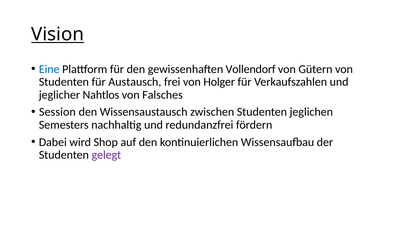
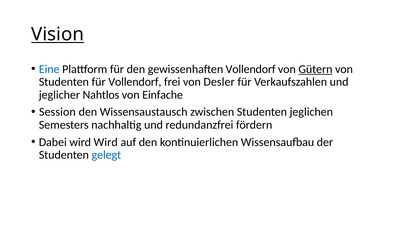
Gütern underline: none -> present (315, 69)
für Austausch: Austausch -> Vollendorf (135, 82)
Holger: Holger -> Desler (219, 82)
Falsches: Falsches -> Einfache (163, 95)
wird Shop: Shop -> Wird (106, 142)
gelegt colour: purple -> blue (106, 155)
